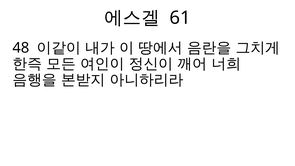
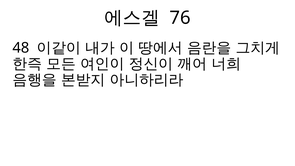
61: 61 -> 76 (180, 18)
